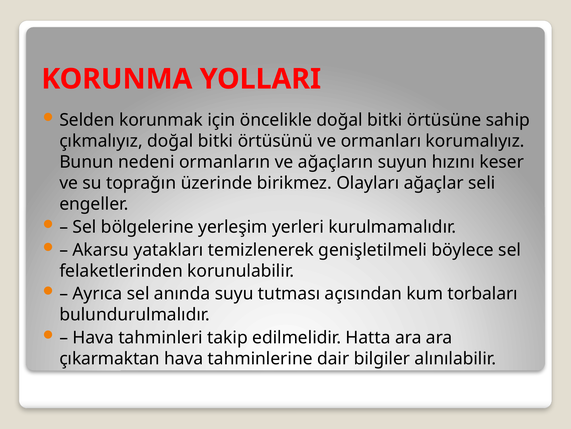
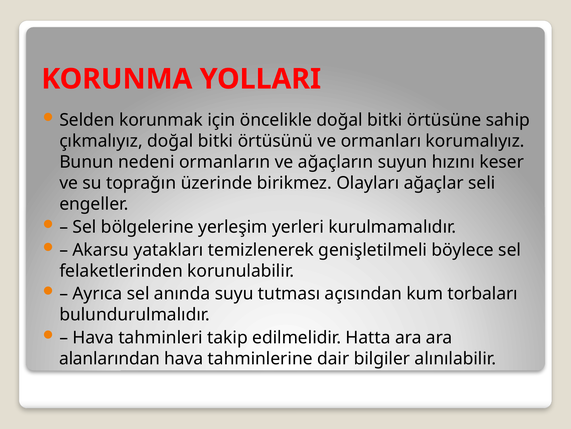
çıkarmaktan: çıkarmaktan -> alanlarından (110, 358)
